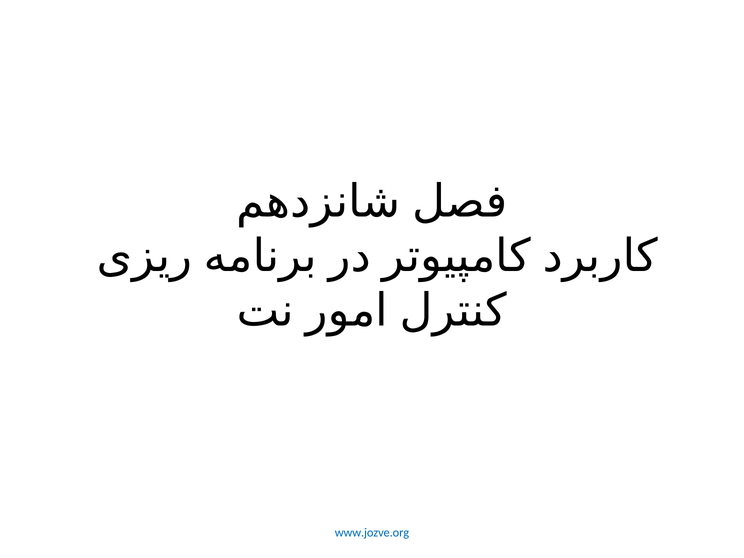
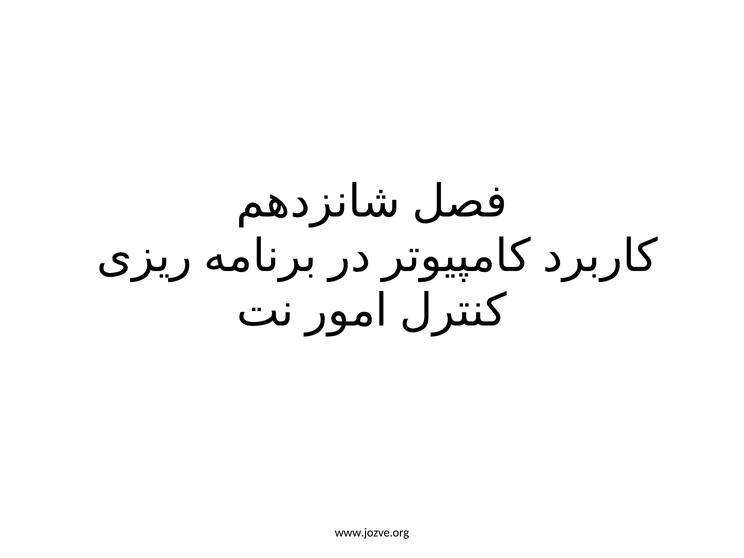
www.jozve.org colour: blue -> black (372, 533)
